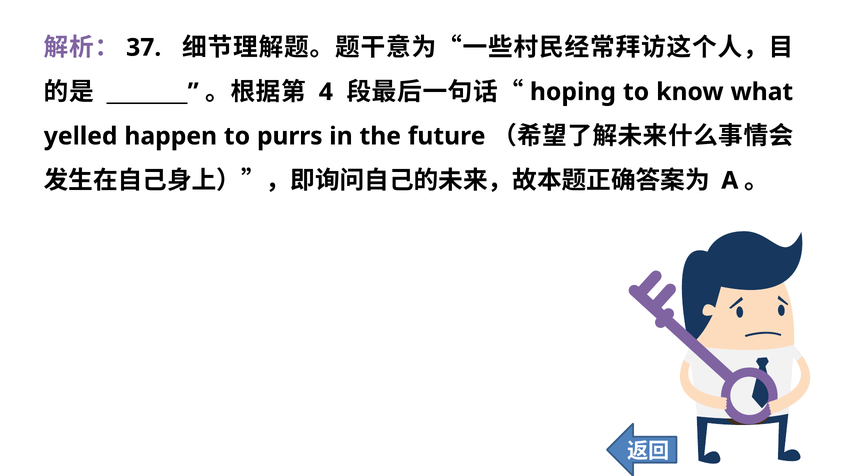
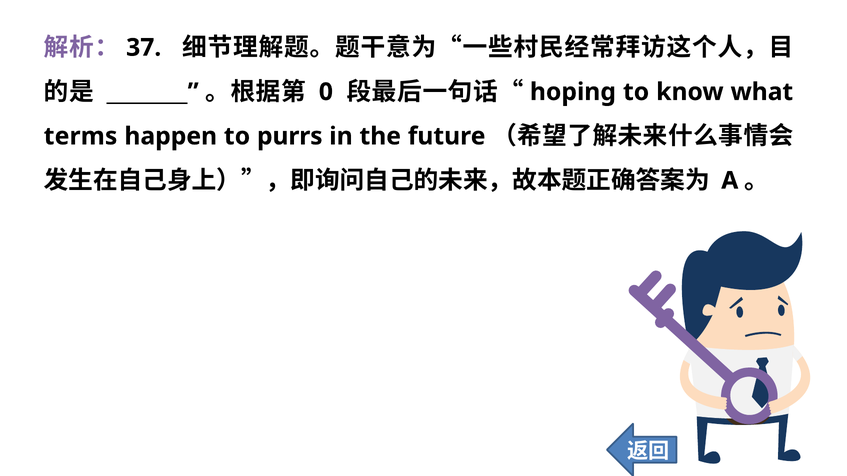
4: 4 -> 0 (326, 92)
yelled: yelled -> terms (81, 136)
